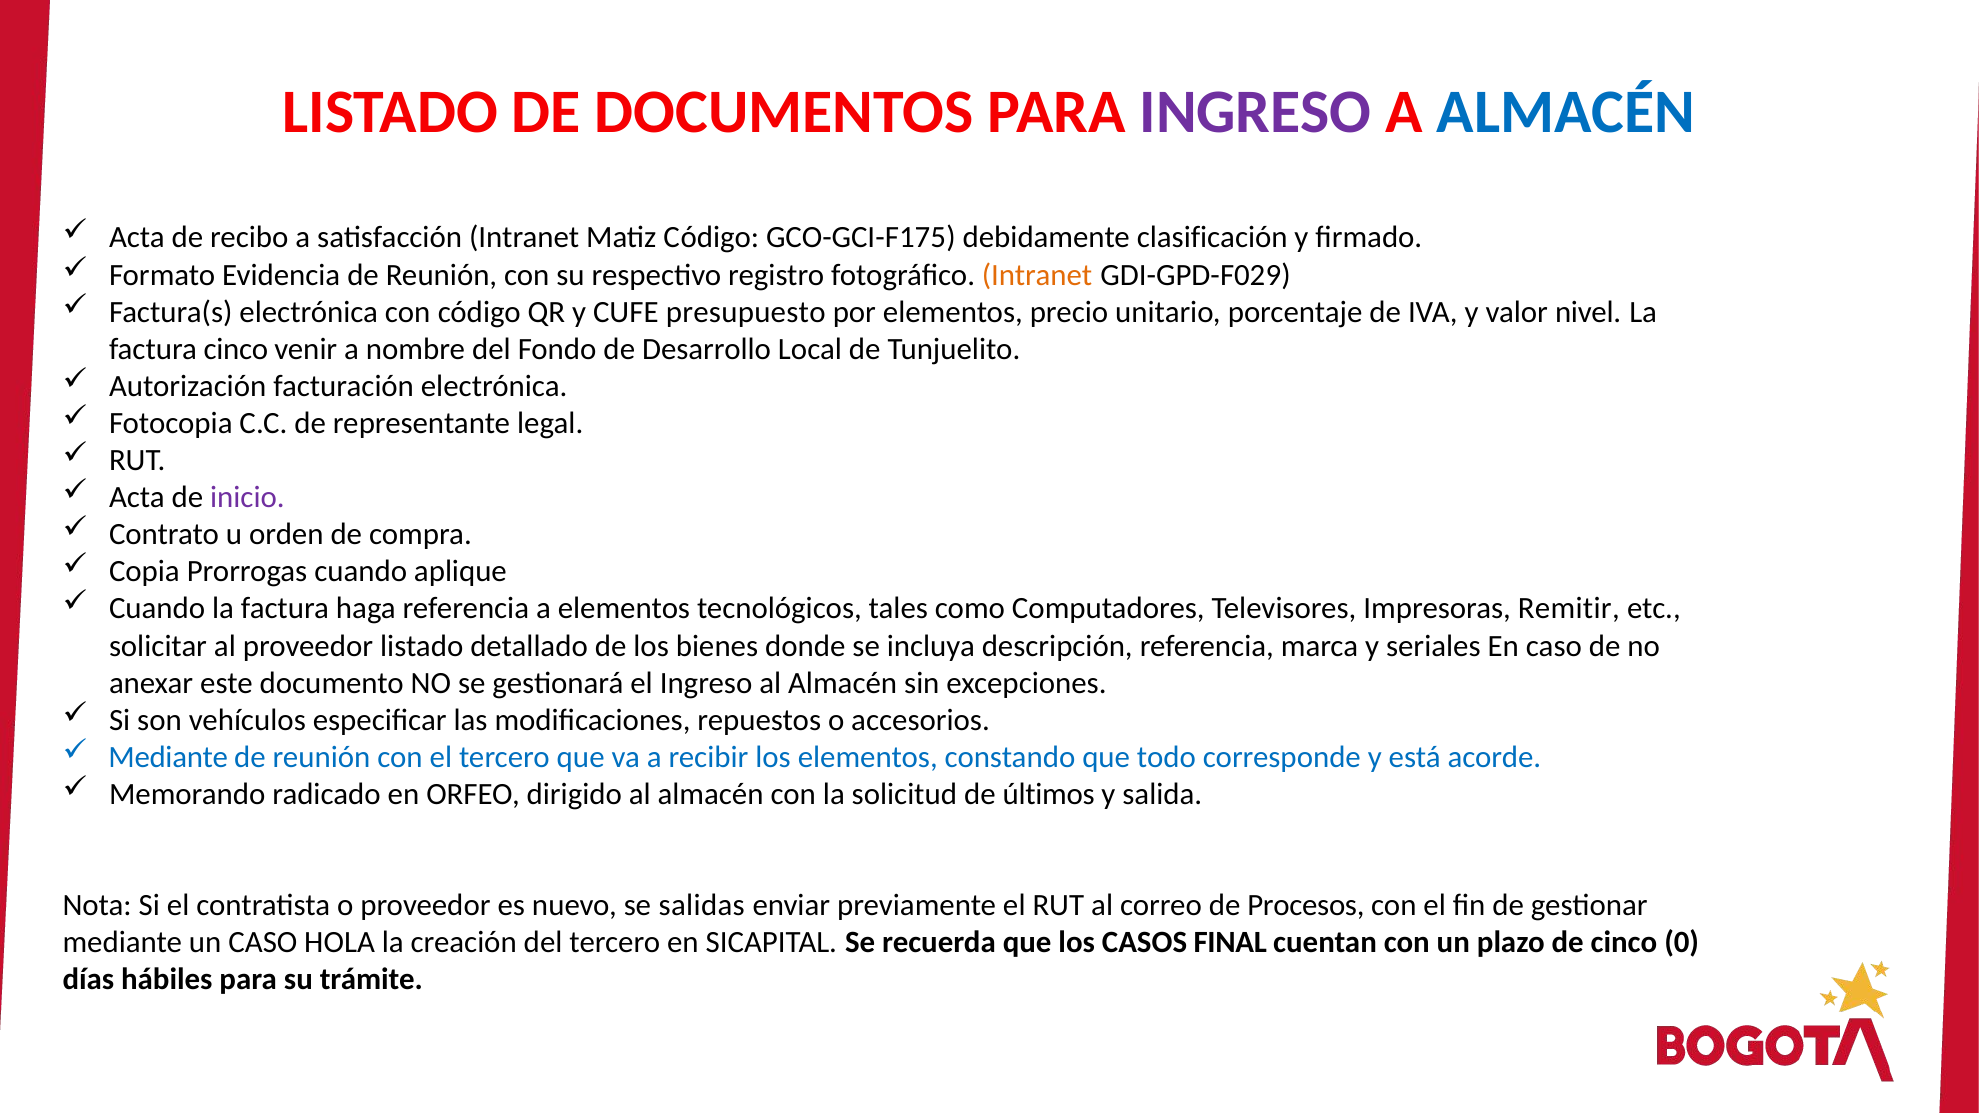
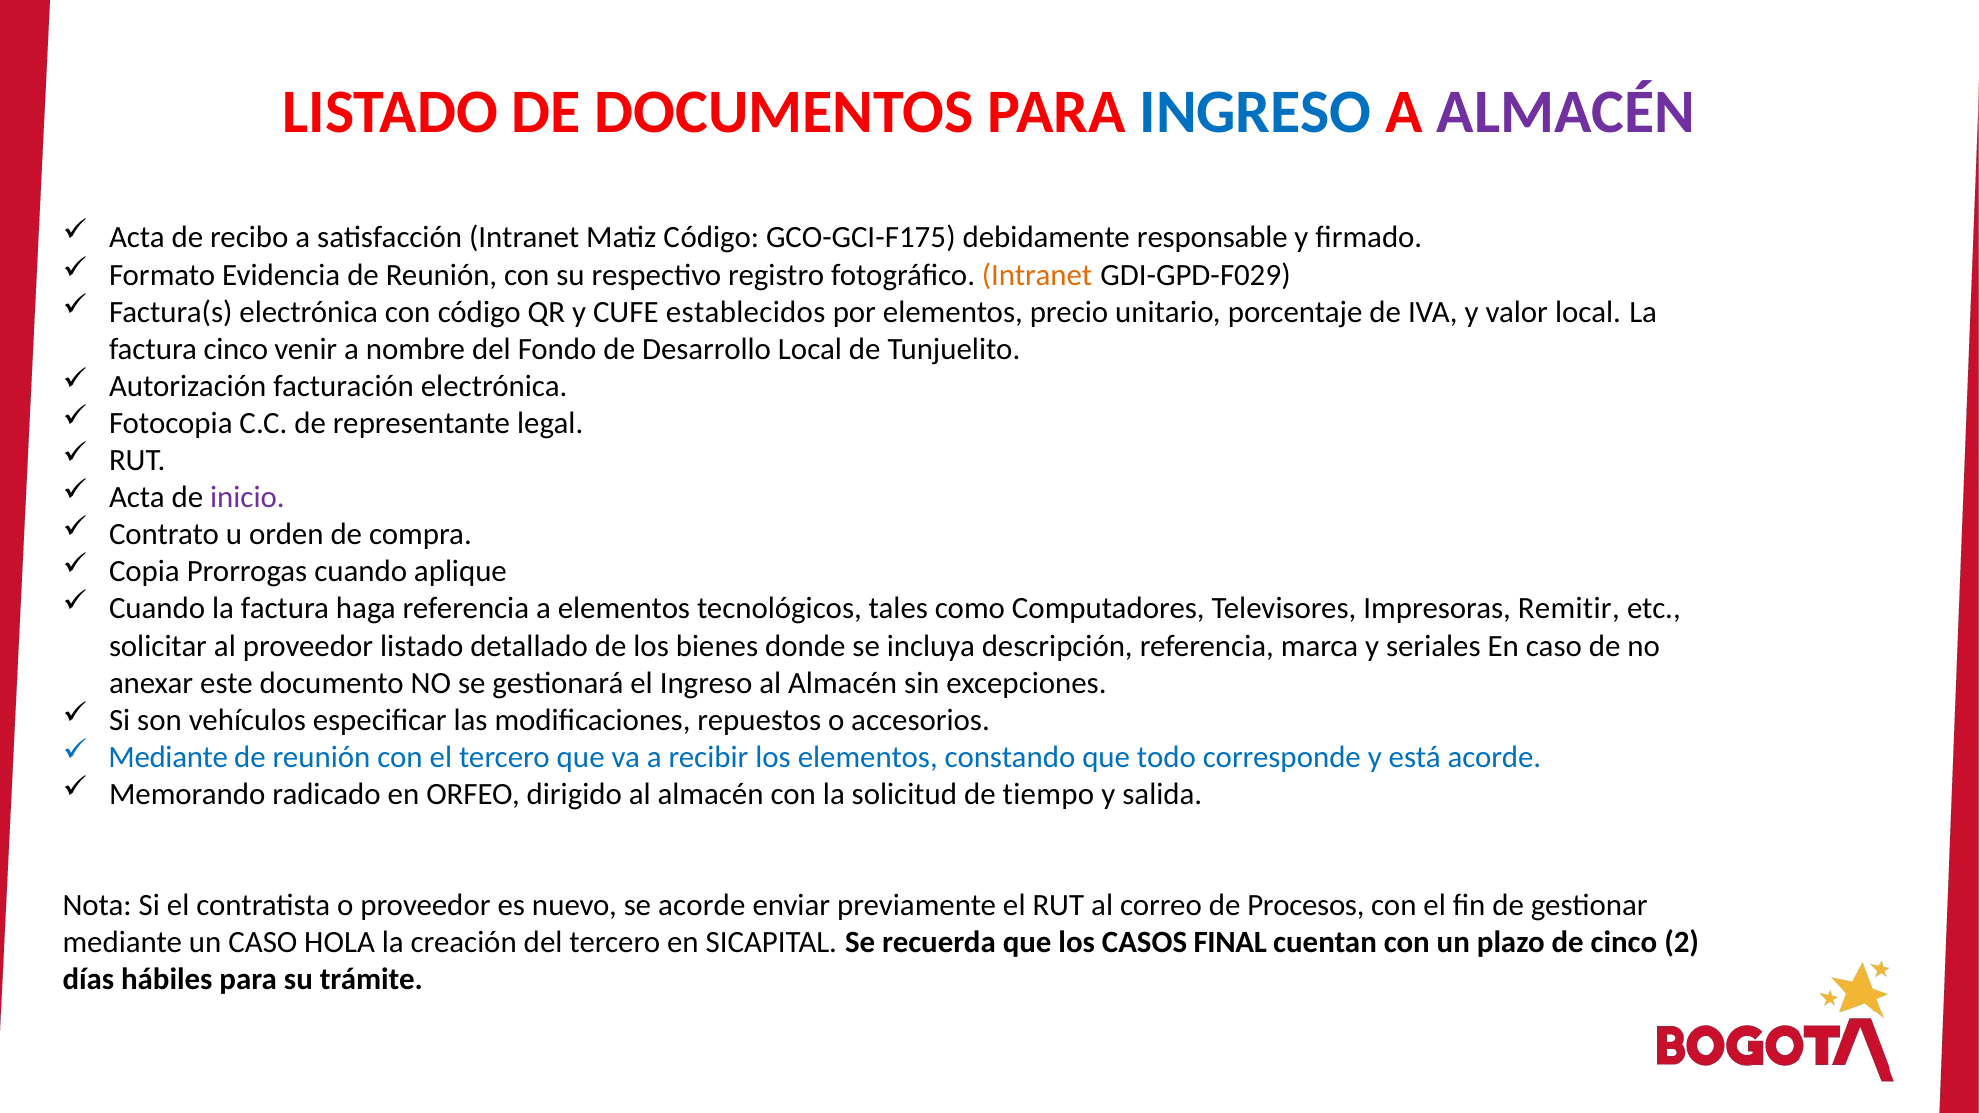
INGRESO colour: purple -> blue (1256, 112)
ALMACÉN colour: blue -> purple (1566, 112)
clasificación: clasificación -> responsable (1212, 238)
presupuesto: presupuesto -> establecidos (746, 312)
valor nivel: nivel -> local (1588, 312)
últimos: últimos -> tiempo (1048, 794)
se salidas: salidas -> acorde (702, 906)
0: 0 -> 2 (1682, 943)
